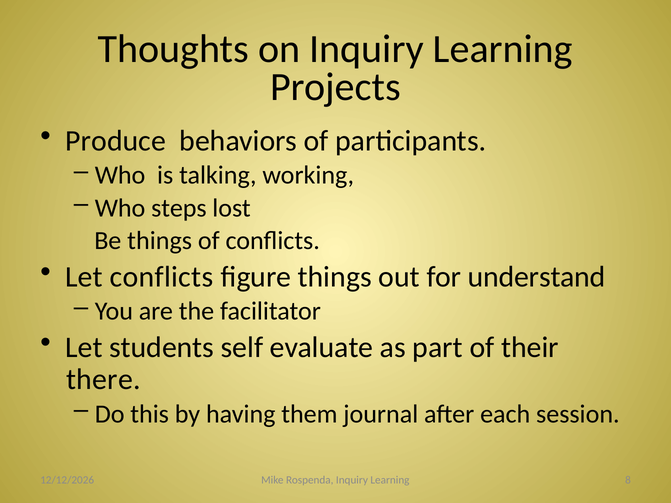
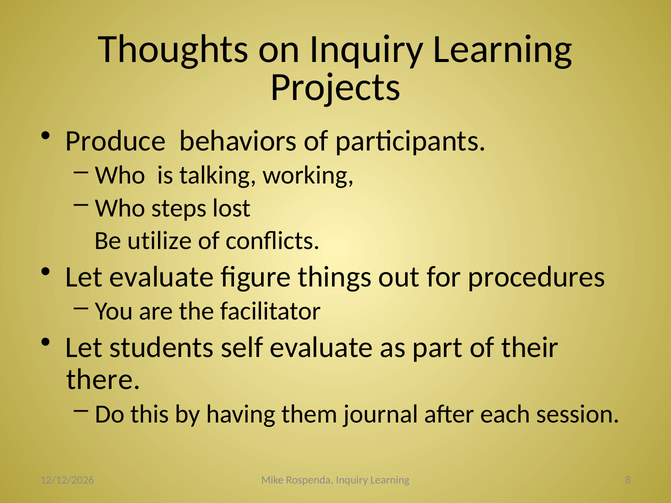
Be things: things -> utilize (160, 241)
Let conflicts: conflicts -> evaluate (162, 277)
understand: understand -> procedures (537, 277)
